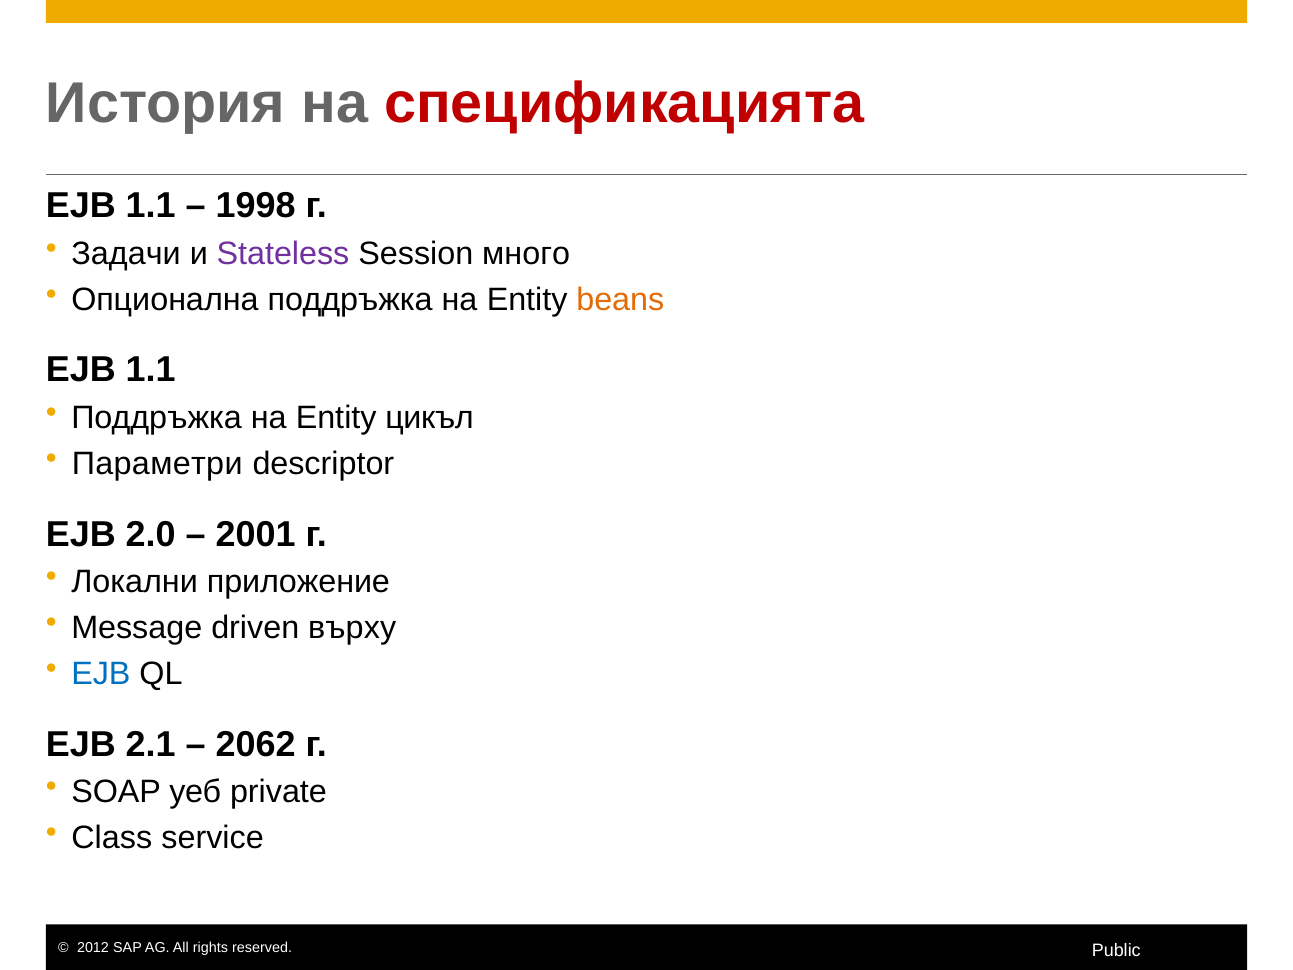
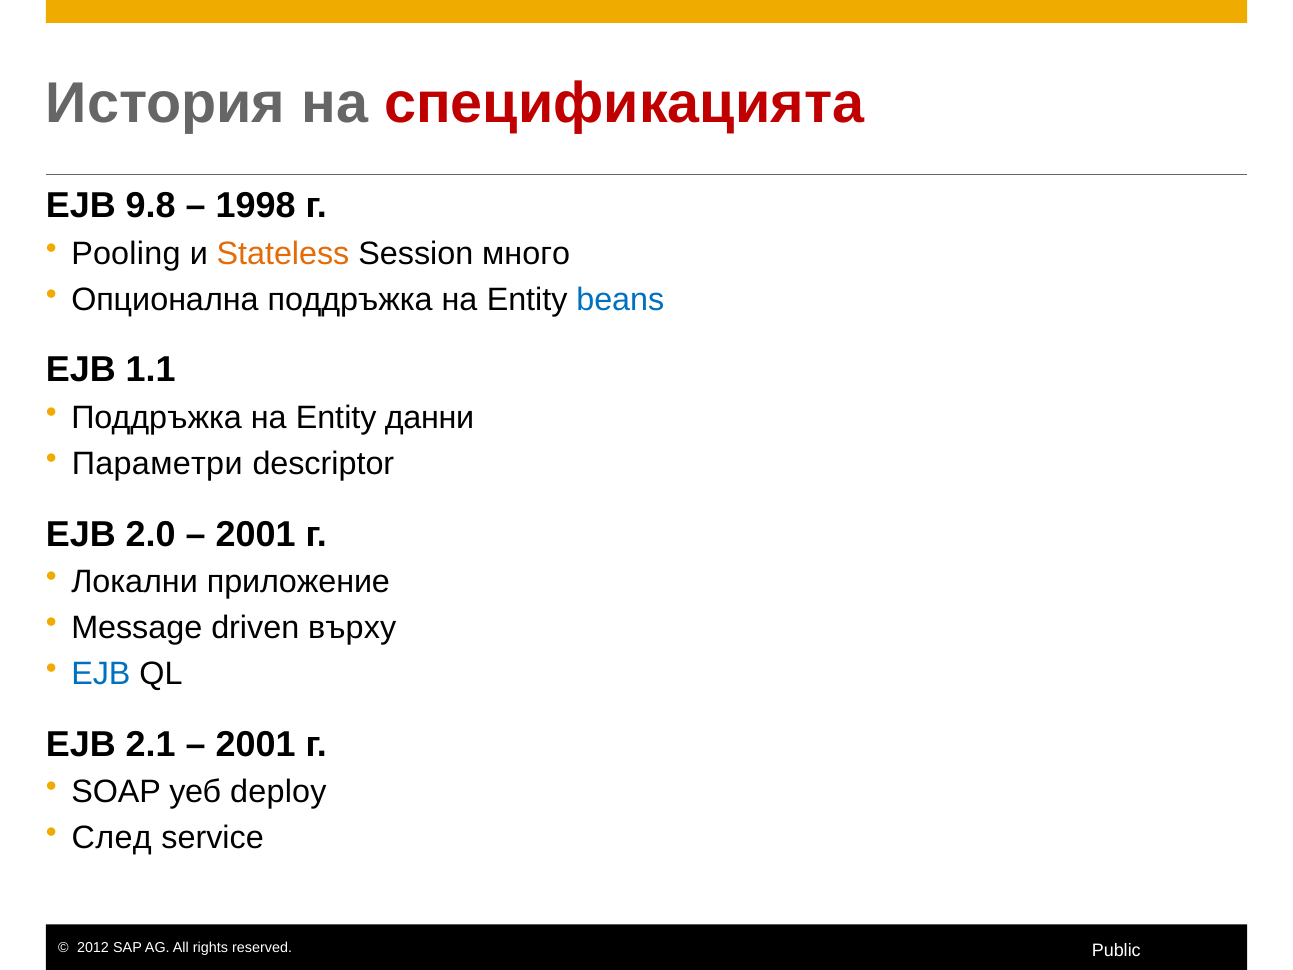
1.1: 1.1 -> 9.8 (151, 206)
Задачи: Задачи -> Pooling (126, 254)
Stateless colour: purple -> orange (283, 254)
beans colour: orange -> blue (620, 300)
цикъл: цикъл -> данни (430, 418)
2062: 2062 -> 2001 (256, 744)
private: private -> deploy (278, 792)
Class: Class -> След (112, 838)
